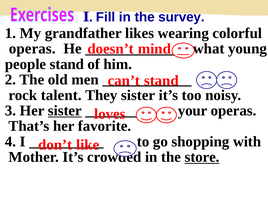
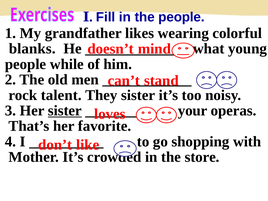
the survey: survey -> people (182, 17)
operas: operas -> blanks (32, 49)
people stand: stand -> while (67, 64)
store underline: present -> none (202, 157)
